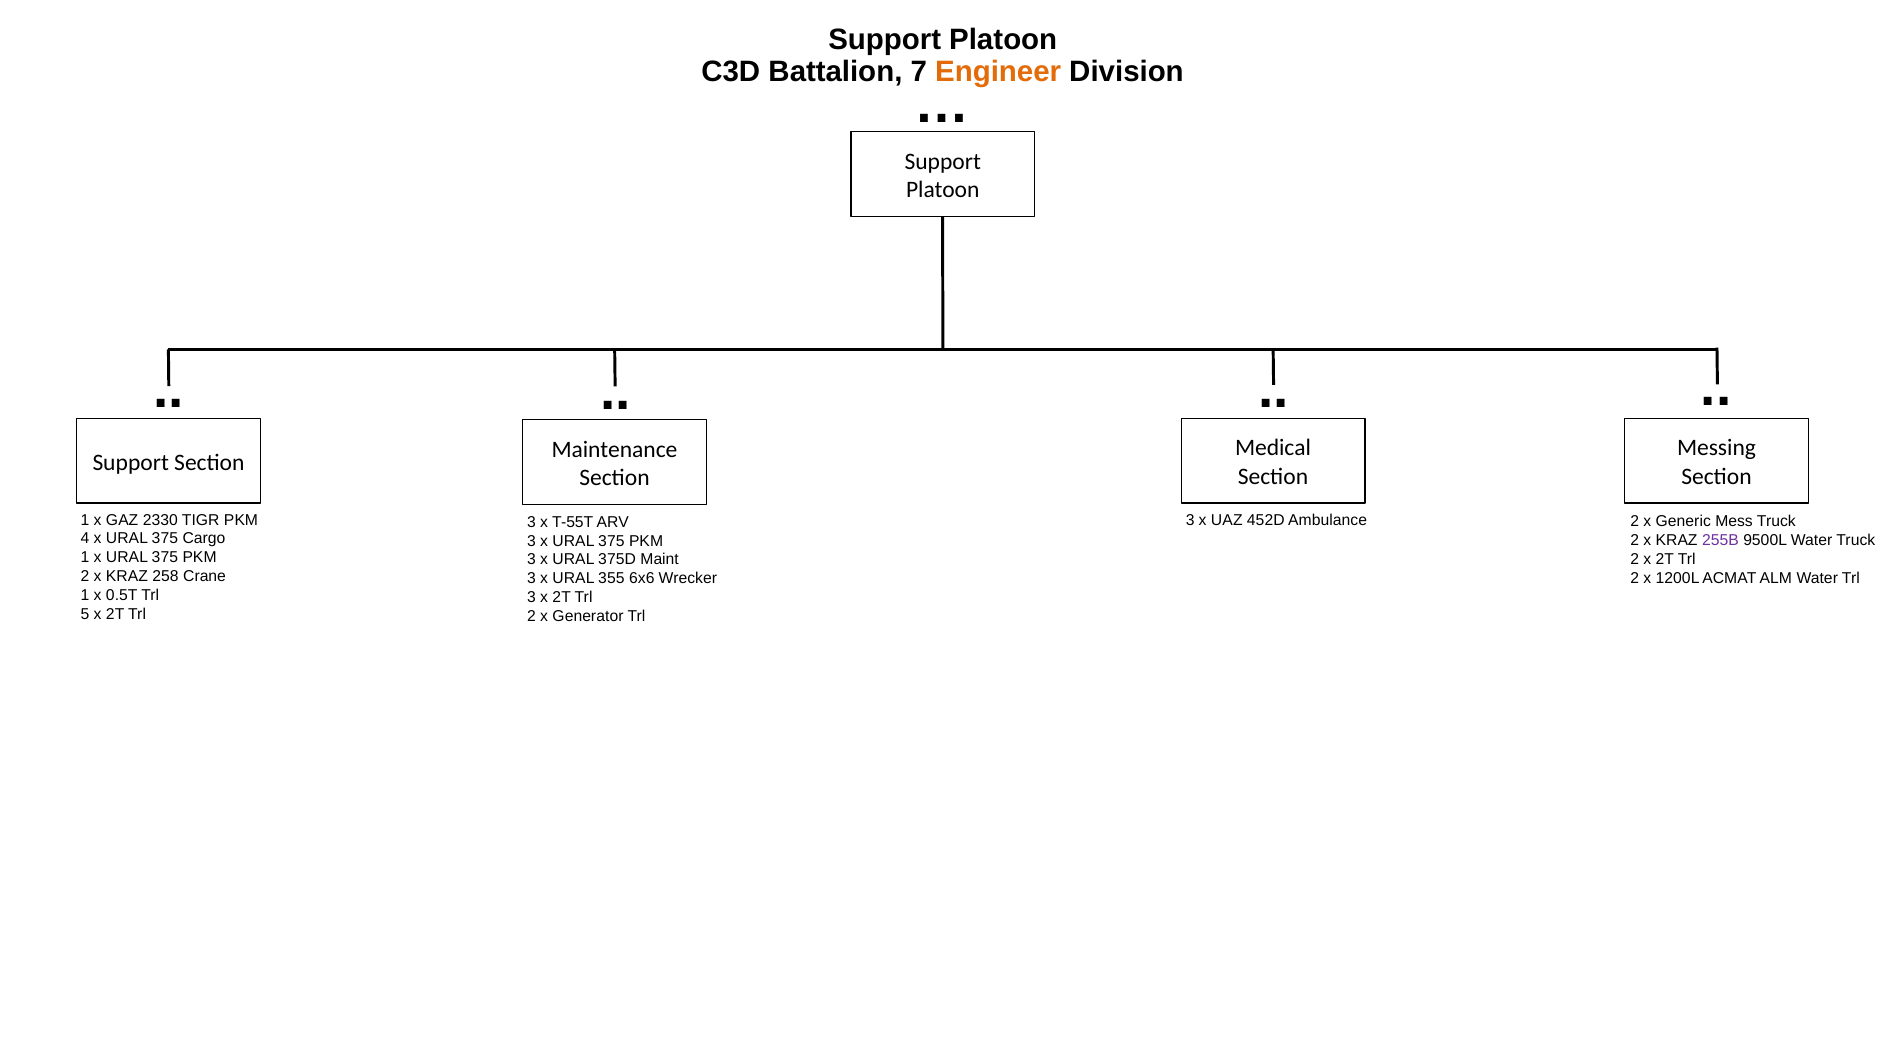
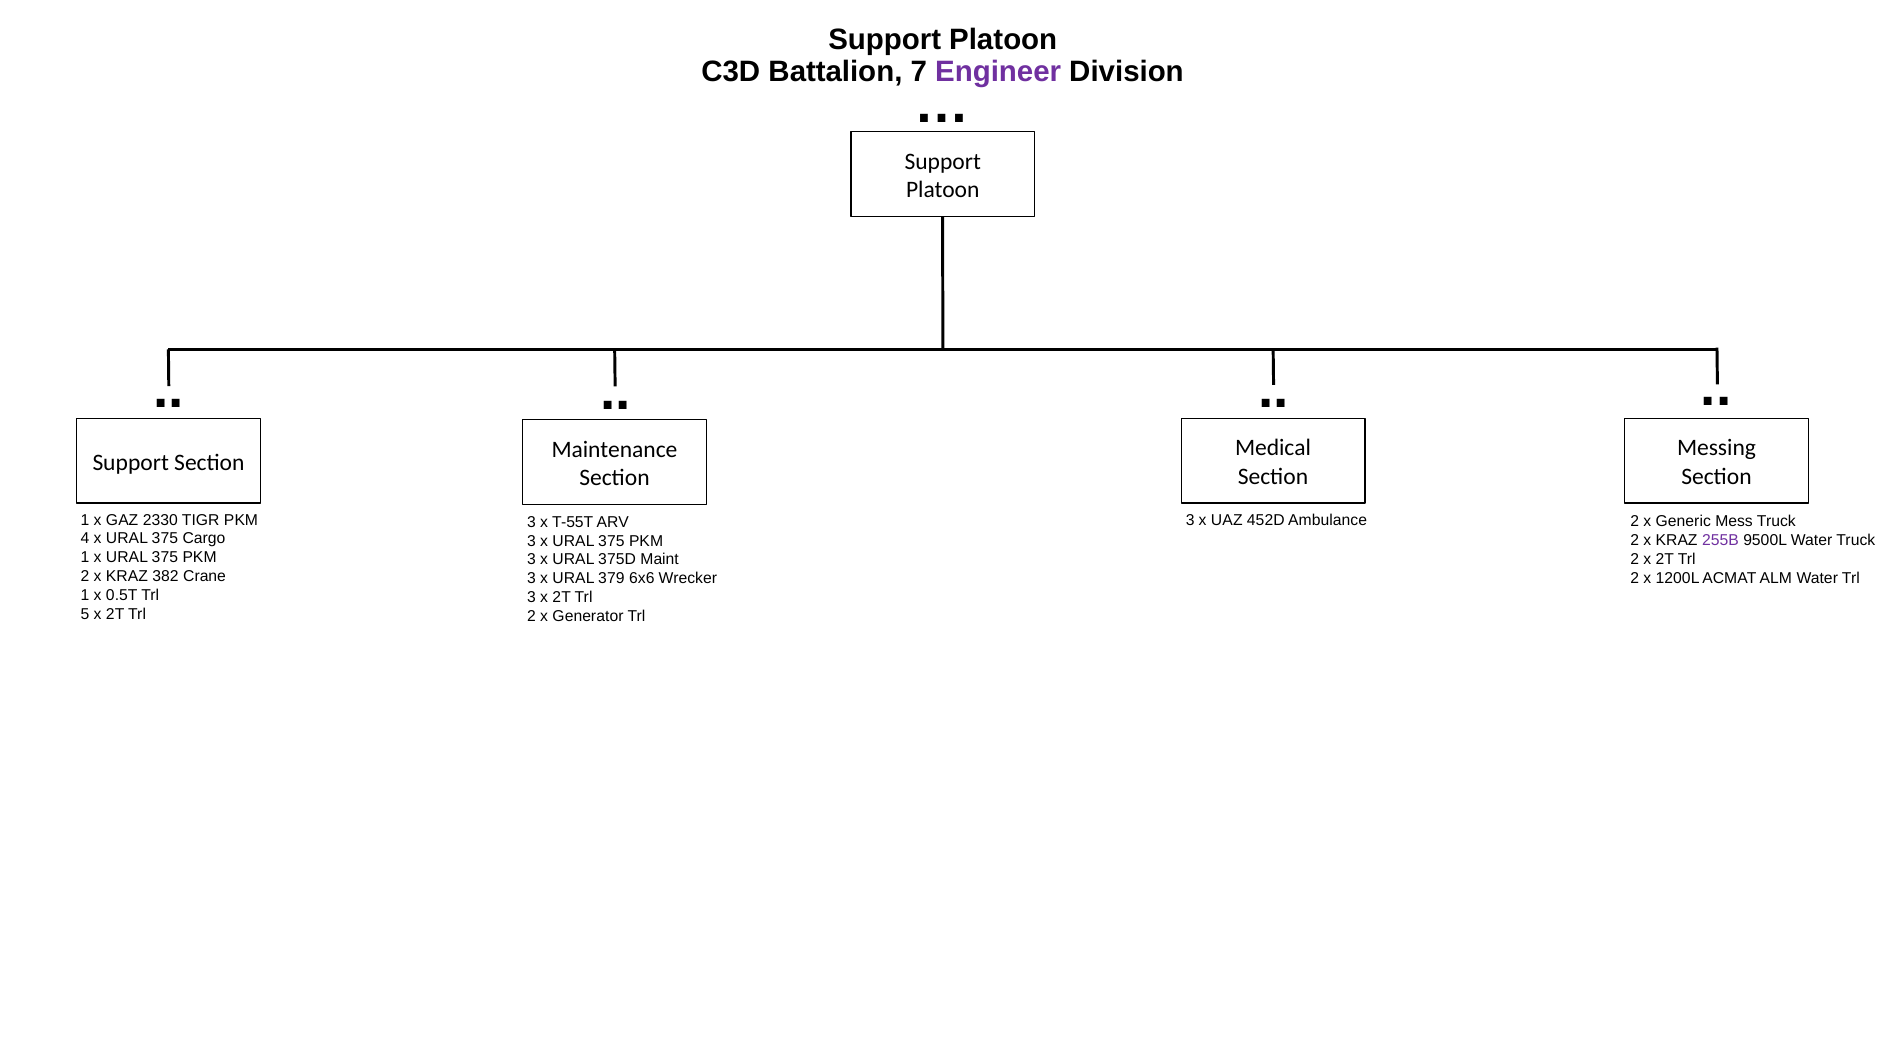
Engineer colour: orange -> purple (998, 71)
258: 258 -> 382 (166, 576)
355: 355 -> 379 (611, 579)
